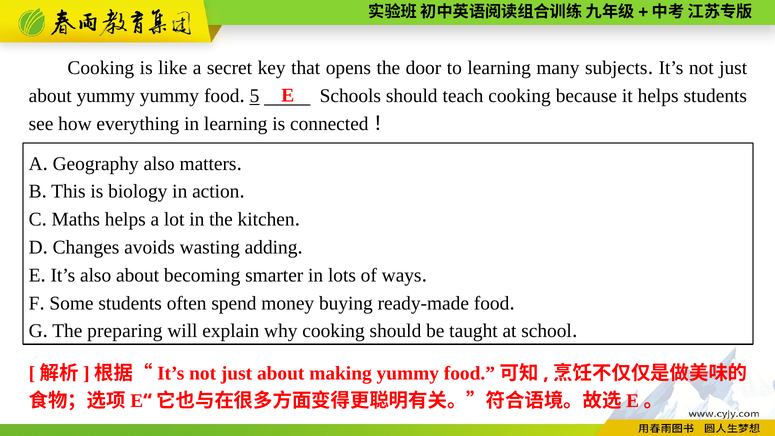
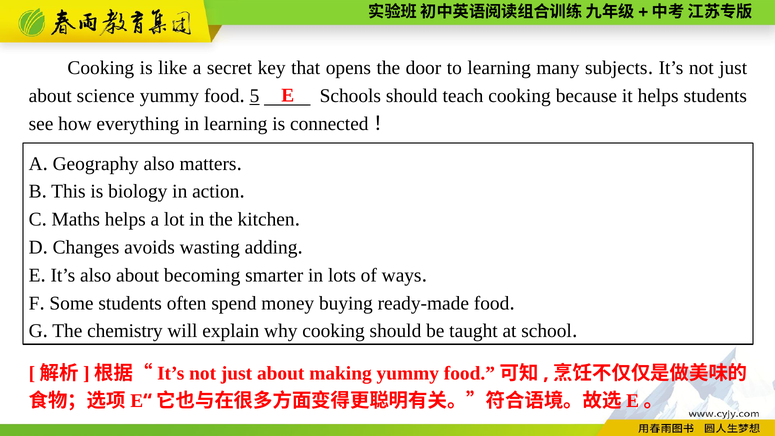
about yummy: yummy -> science (106, 96)
preparing: preparing -> chemistry (125, 331)
